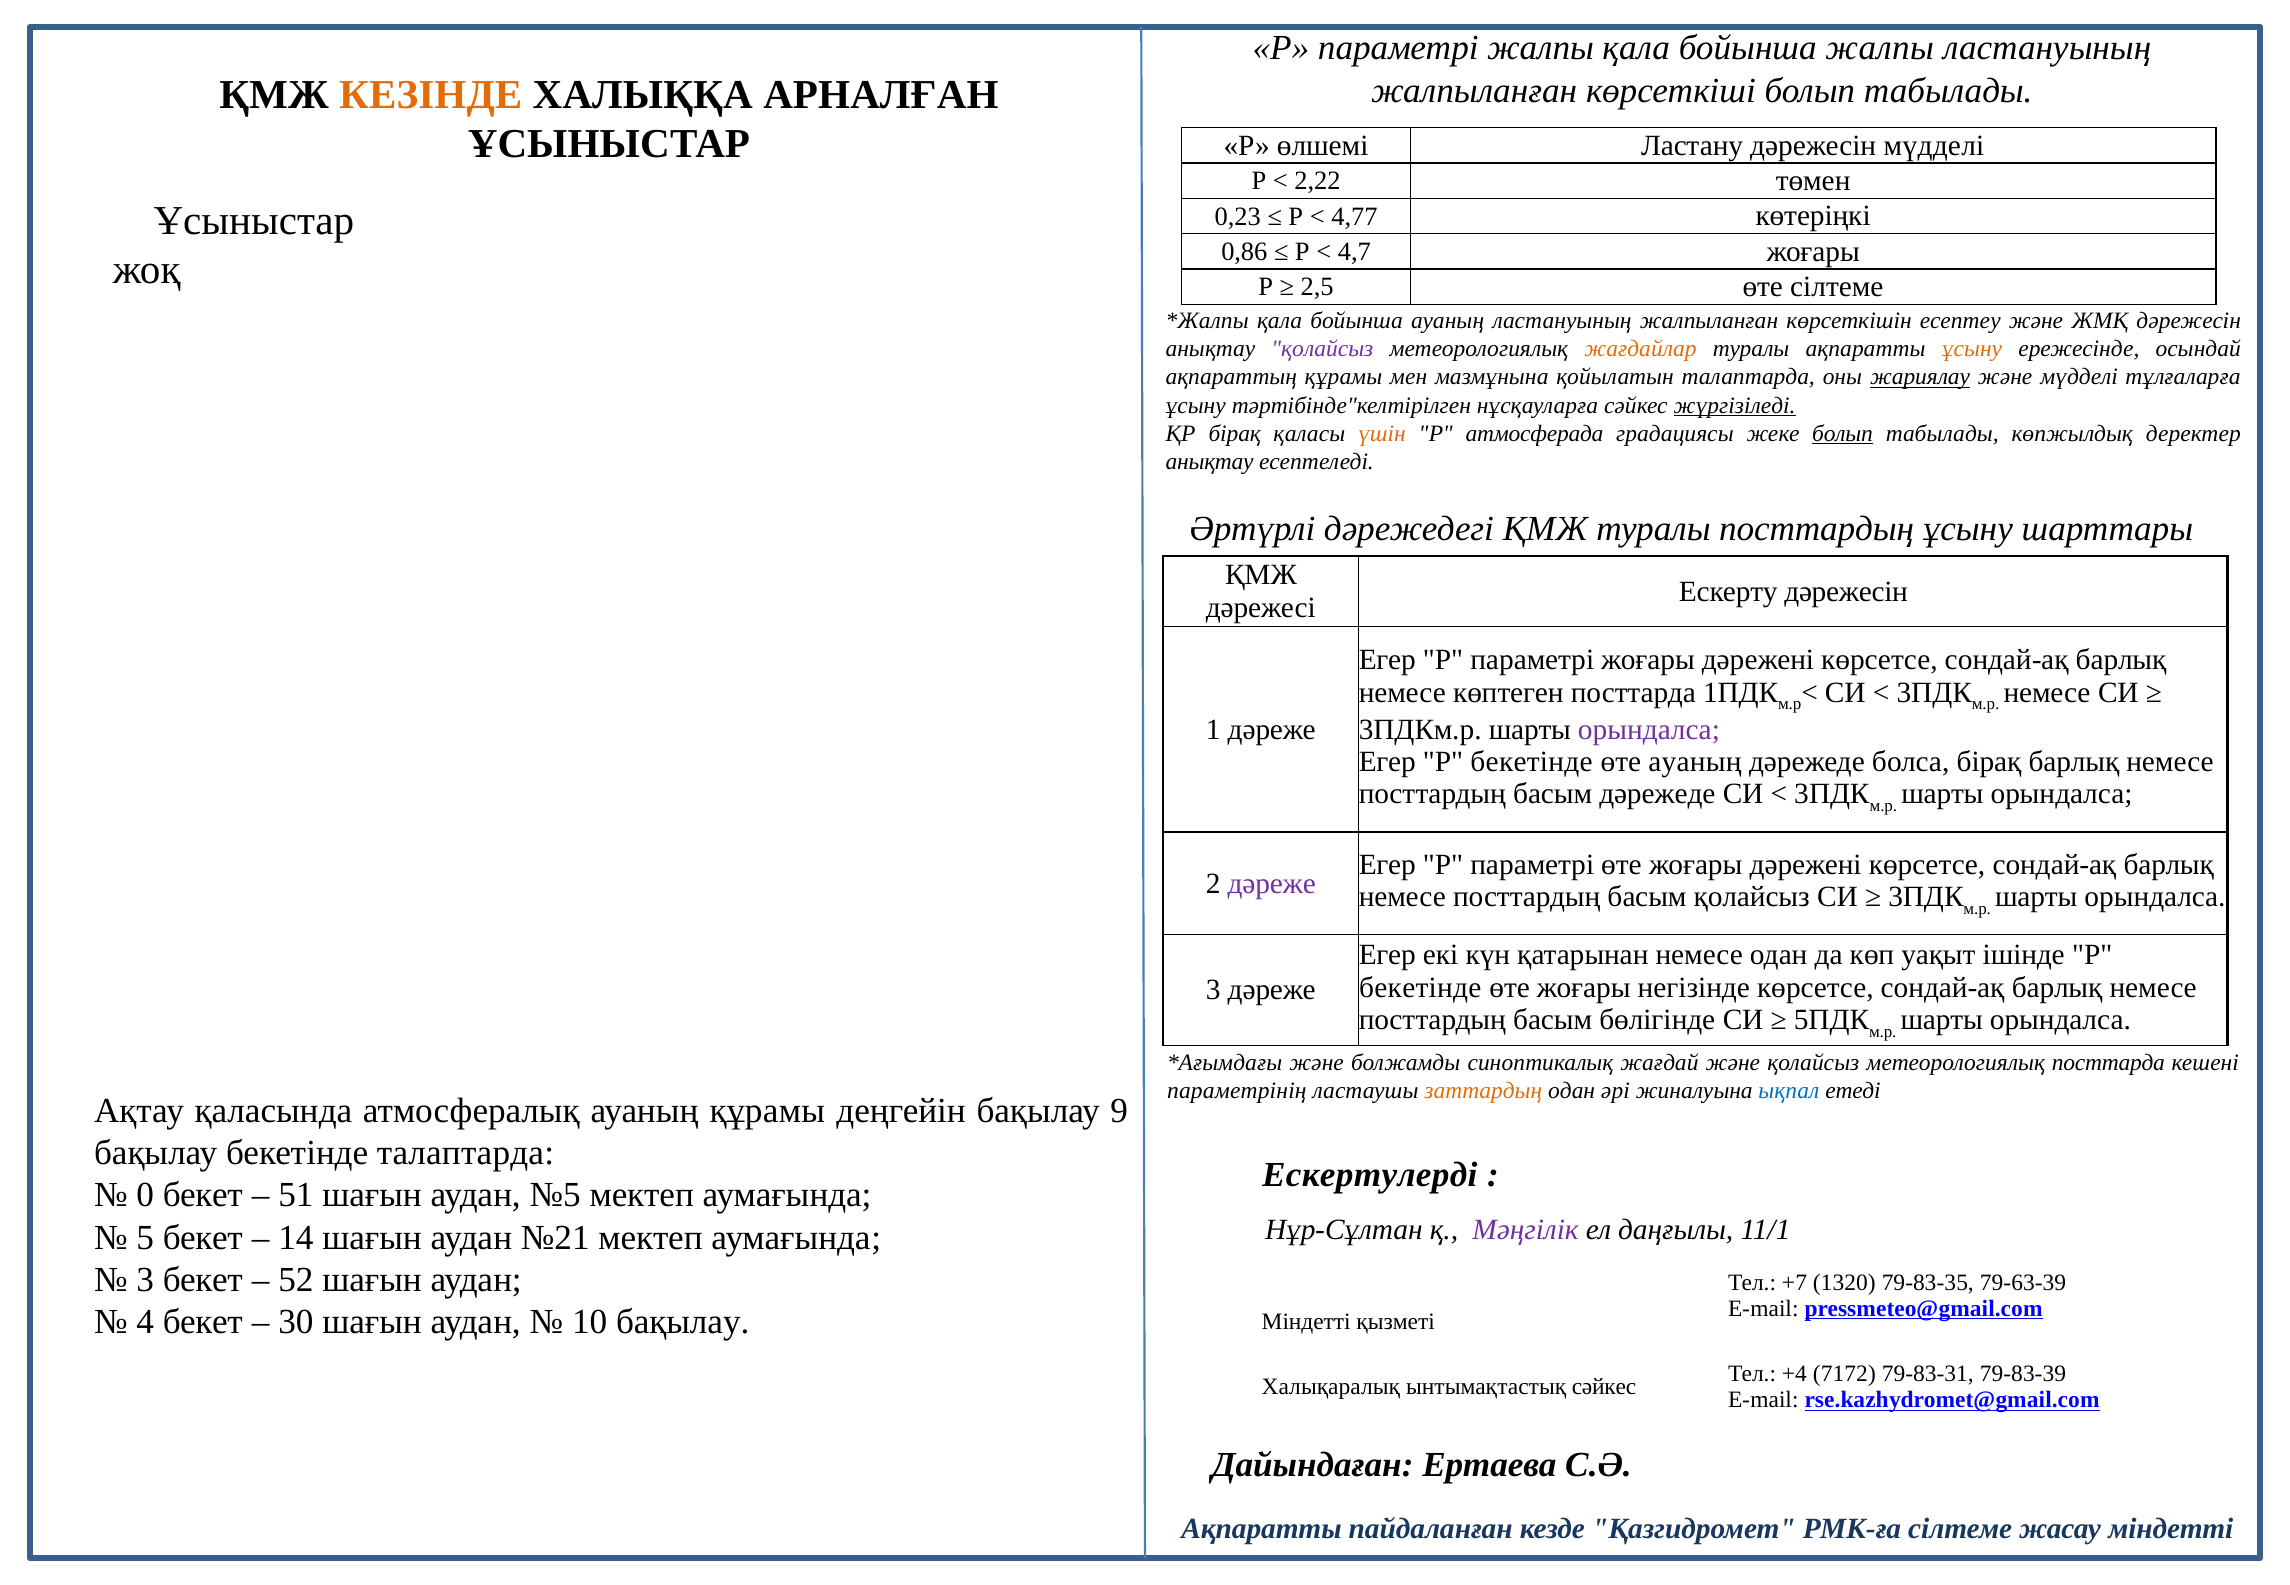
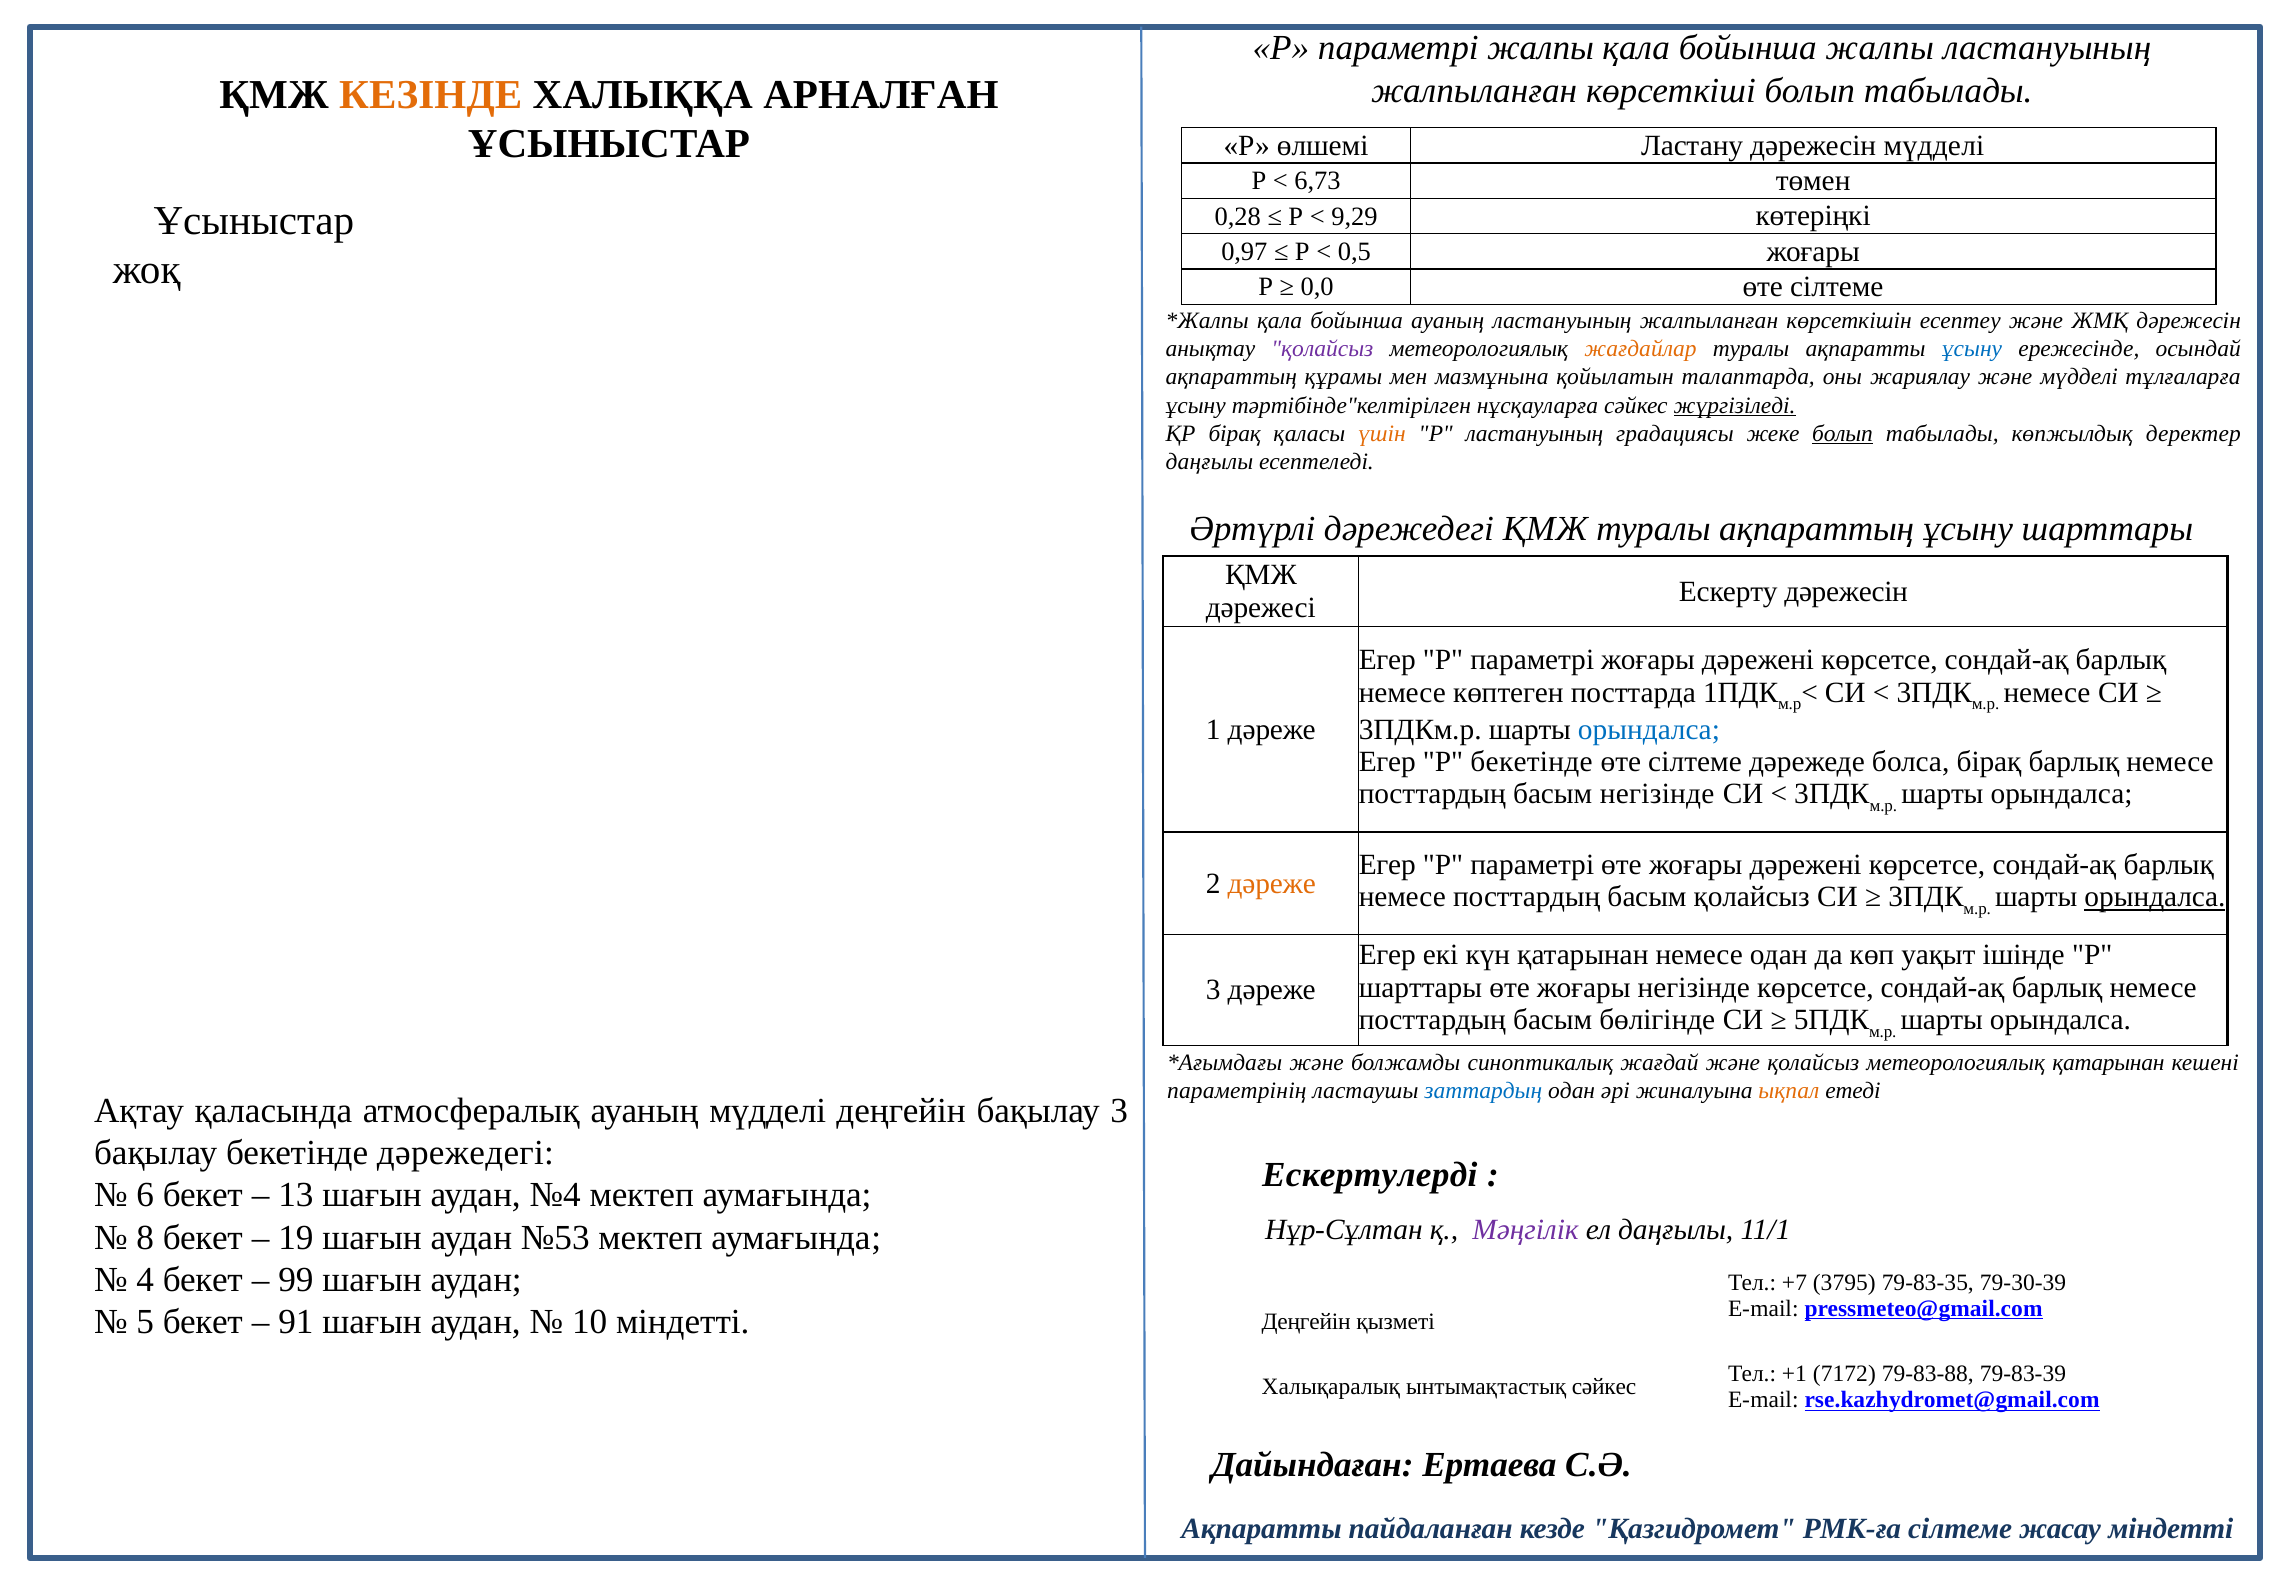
2,22: 2,22 -> 6,73 (1318, 181)
0,23: 0,23 -> 0,28 (1238, 216)
4,77: 4,77 -> 9,29 (1354, 216)
0,86: 0,86 -> 0,97 (1244, 252)
4,7: 4,7 -> 0,5 (1354, 252)
2,5: 2,5 -> 0,0 (1317, 287)
ұсыну colour: orange -> blue (1972, 349)
жариялау underline: present -> none (1920, 377)
Р атмосферада: атмосферада -> ластануының (1534, 434)
анықтау: анықтау -> даңғылы (1209, 462)
туралы посттардың: посттардың -> ақпараттың (1817, 529)
орындалса colour: purple -> blue (1649, 730)
ауаның: ауаның -> сілтеме (1695, 762)
басым дәрежеде: дәрежеде -> негізінде (1657, 794)
дәреже colour: purple -> orange (1272, 884)
орындалса underline: none -> present (2155, 897)
бекетінде: бекетінде -> шарттары (1420, 988)
метеорологиялық посттарда: посттарда -> қатарынан (2108, 1063)
заттардың colour: orange -> blue (1483, 1091)
ықпал colour: blue -> orange (1789, 1091)
ауаның құрамы: құрамы -> мүдделі (768, 1111)
бақылау 9: 9 -> 3 (1119, 1111)
бекетінде талаптарда: талаптарда -> дәрежедегі (465, 1153)
0: 0 -> 6 (145, 1196)
51: 51 -> 13 (296, 1196)
№5: №5 -> №4 (555, 1196)
5: 5 -> 8 (145, 1238)
14: 14 -> 19 (296, 1238)
№21: №21 -> №53 (555, 1238)
3: 3 -> 4 (145, 1280)
52: 52 -> 99 (296, 1280)
1320: 1320 -> 3795 (1844, 1283)
79-63-39: 79-63-39 -> 79-30-39 (2023, 1283)
4: 4 -> 5 (145, 1322)
30: 30 -> 91 (296, 1322)
10 бақылау: бақылау -> міндетті (683, 1322)
Міндетті: Міндетті -> Деңгейін (1306, 1322)
+4: +4 -> +1 (1794, 1374)
79-83-31: 79-83-31 -> 79-83-88 (1928, 1374)
